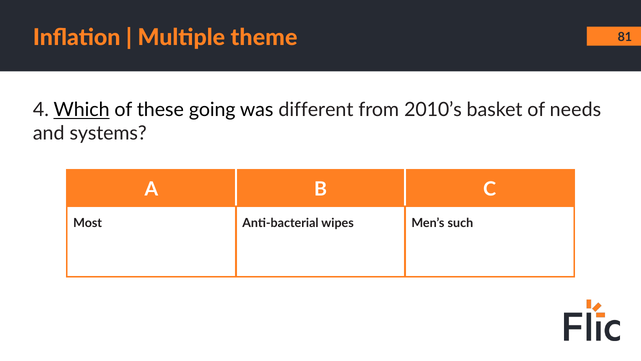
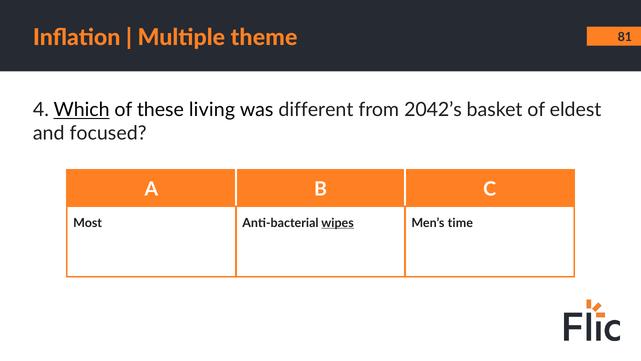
going: going -> living (212, 110)
2010’s: 2010’s -> 2042’s (433, 110)
needs: needs -> eldest (576, 110)
systems: systems -> focused (108, 133)
wipes underline: none -> present (338, 223)
such: such -> time (460, 223)
